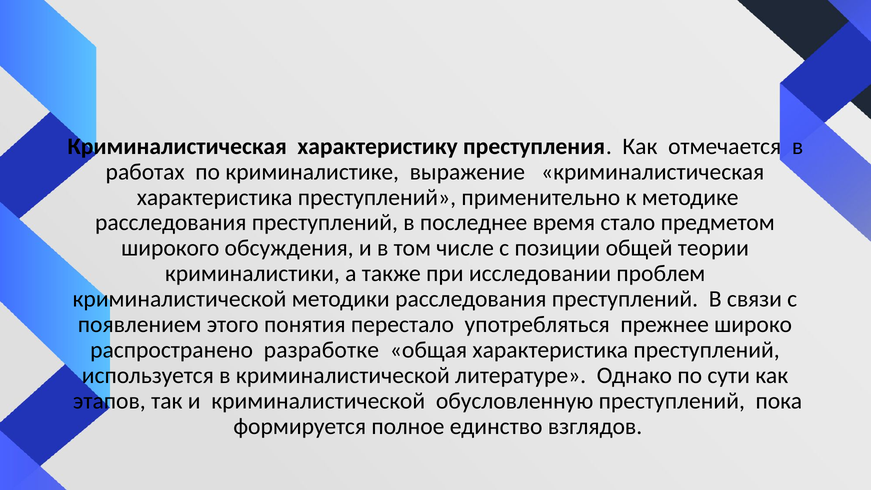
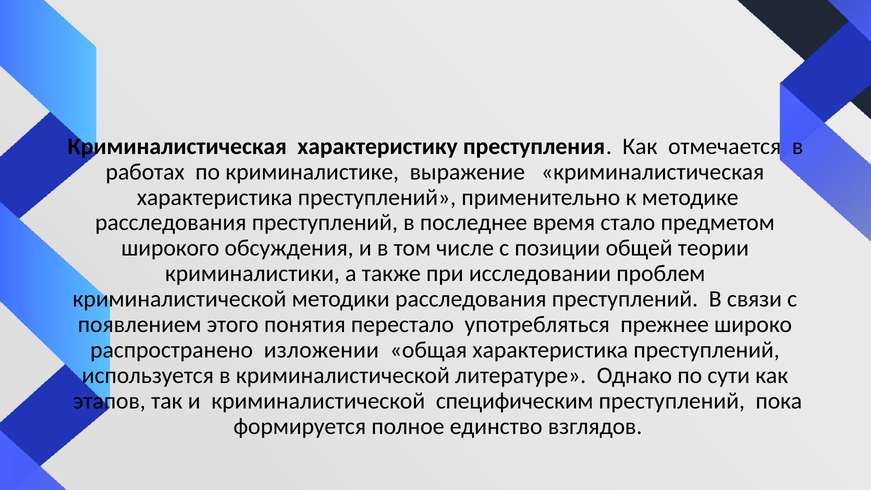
разработке: разработке -> изложении (321, 350)
обусловленную: обусловленную -> специфическим (515, 401)
